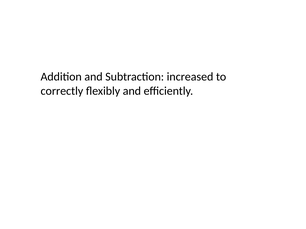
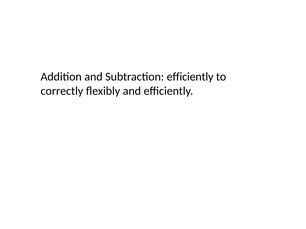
Subtraction increased: increased -> efficiently (190, 77)
